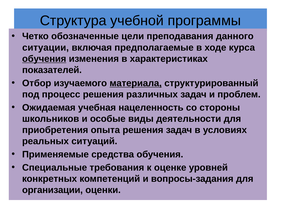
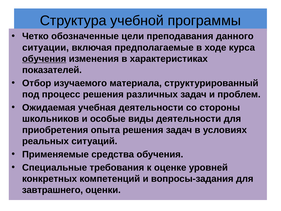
материала underline: present -> none (136, 83)
учебная нацеленность: нацеленность -> деятельности (151, 107)
организации: организации -> завтрашнего (52, 190)
